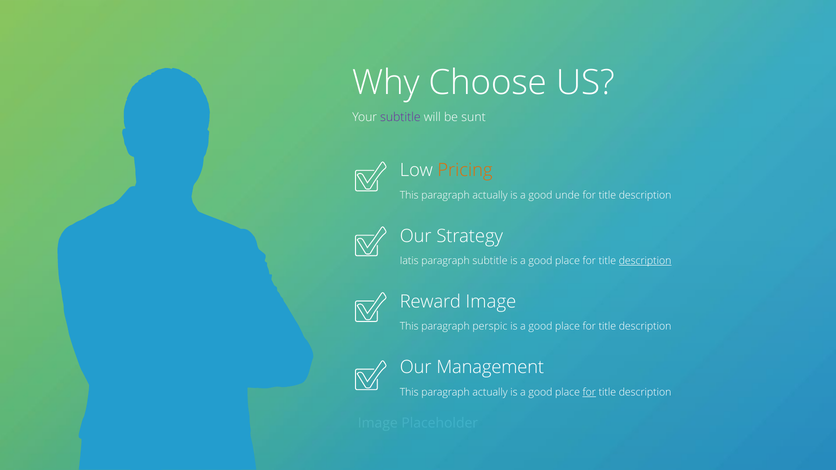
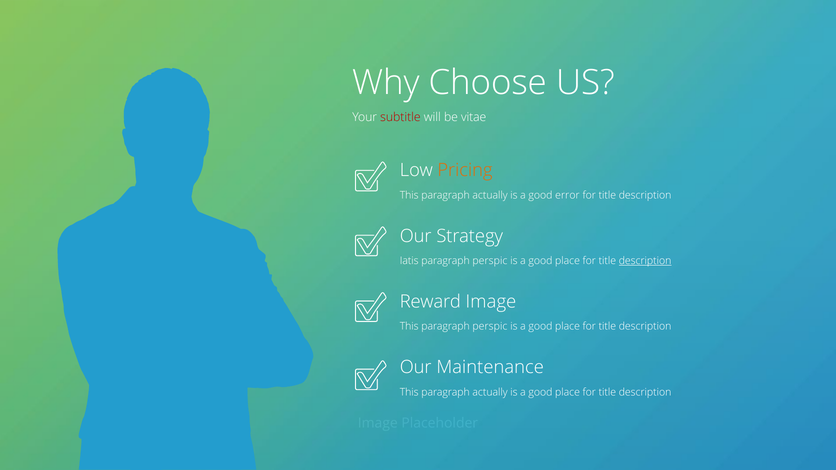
subtitle colour: purple -> red (400, 117)
sunt: sunt -> vitae (474, 117)
unde: unde -> error (567, 195)
subtitle: subtitle -> perspic (490, 261)
Management: Management -> Maintenance (490, 368)
for underline: present -> none (589, 392)
